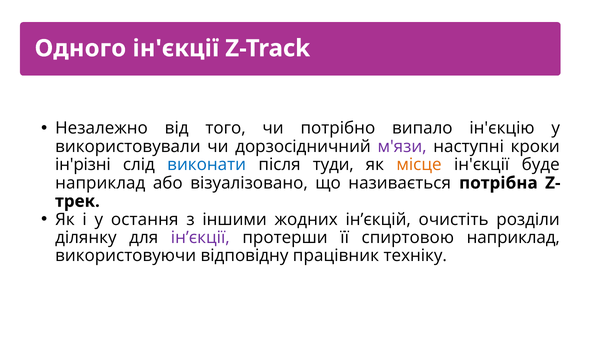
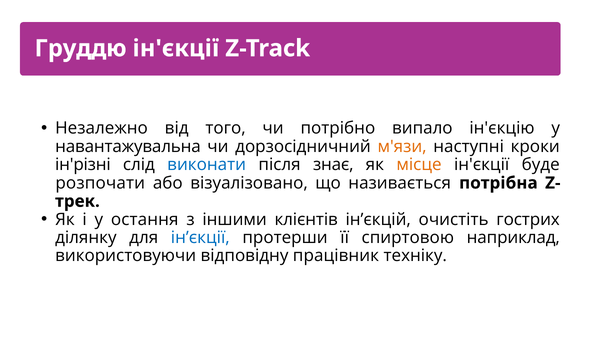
Одного: Одного -> Груддю (81, 48)
використовували: використовували -> навантажувальна (128, 147)
м'язи colour: purple -> orange (402, 147)
туди: туди -> знає (333, 165)
наприклад: наприклад -> розпочати (100, 183)
жодних: жодних -> клієнтів (306, 219)
розділи: розділи -> гострих (528, 219)
ін’єкції colour: purple -> blue (200, 238)
